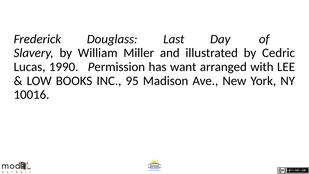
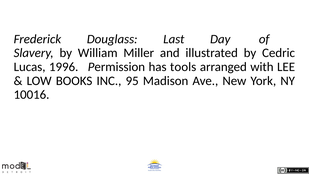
1990: 1990 -> 1996 (64, 67)
want: want -> tools (183, 67)
